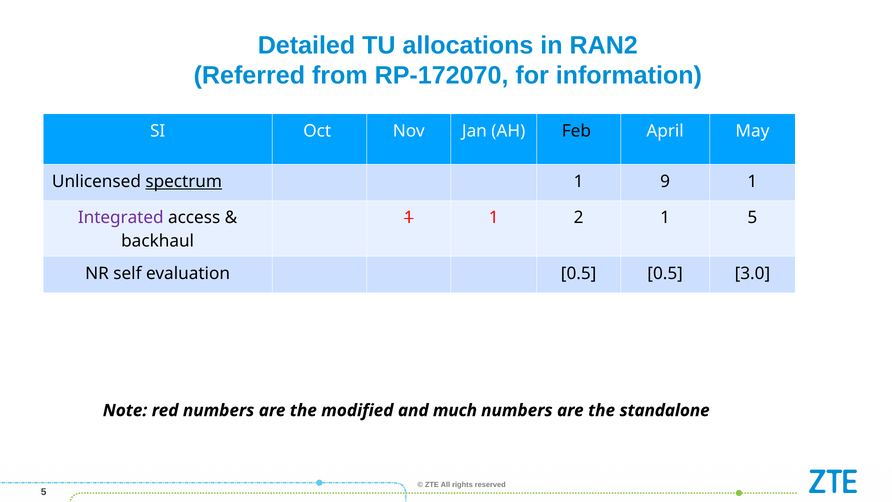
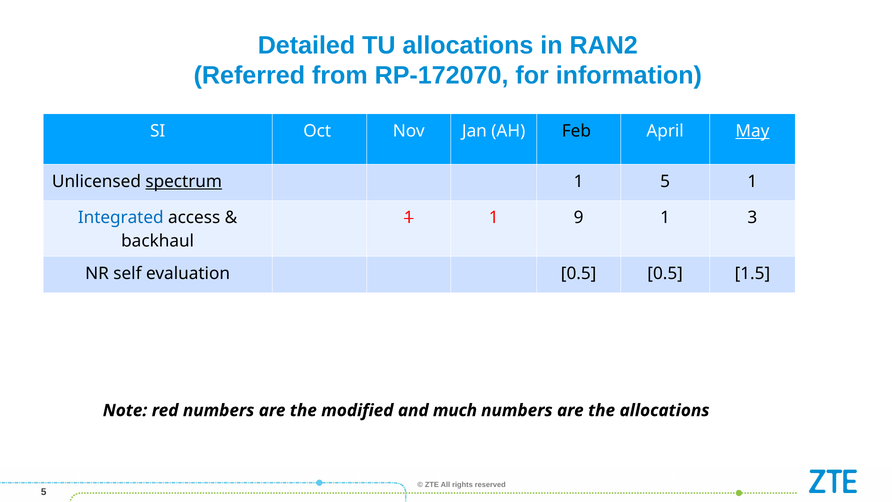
May underline: none -> present (752, 131)
1 9: 9 -> 5 (665, 181)
Integrated colour: purple -> blue (121, 218)
2: 2 -> 9 (579, 218)
1 5: 5 -> 3 (752, 218)
3.0: 3.0 -> 1.5 (752, 273)
the standalone: standalone -> allocations (665, 410)
